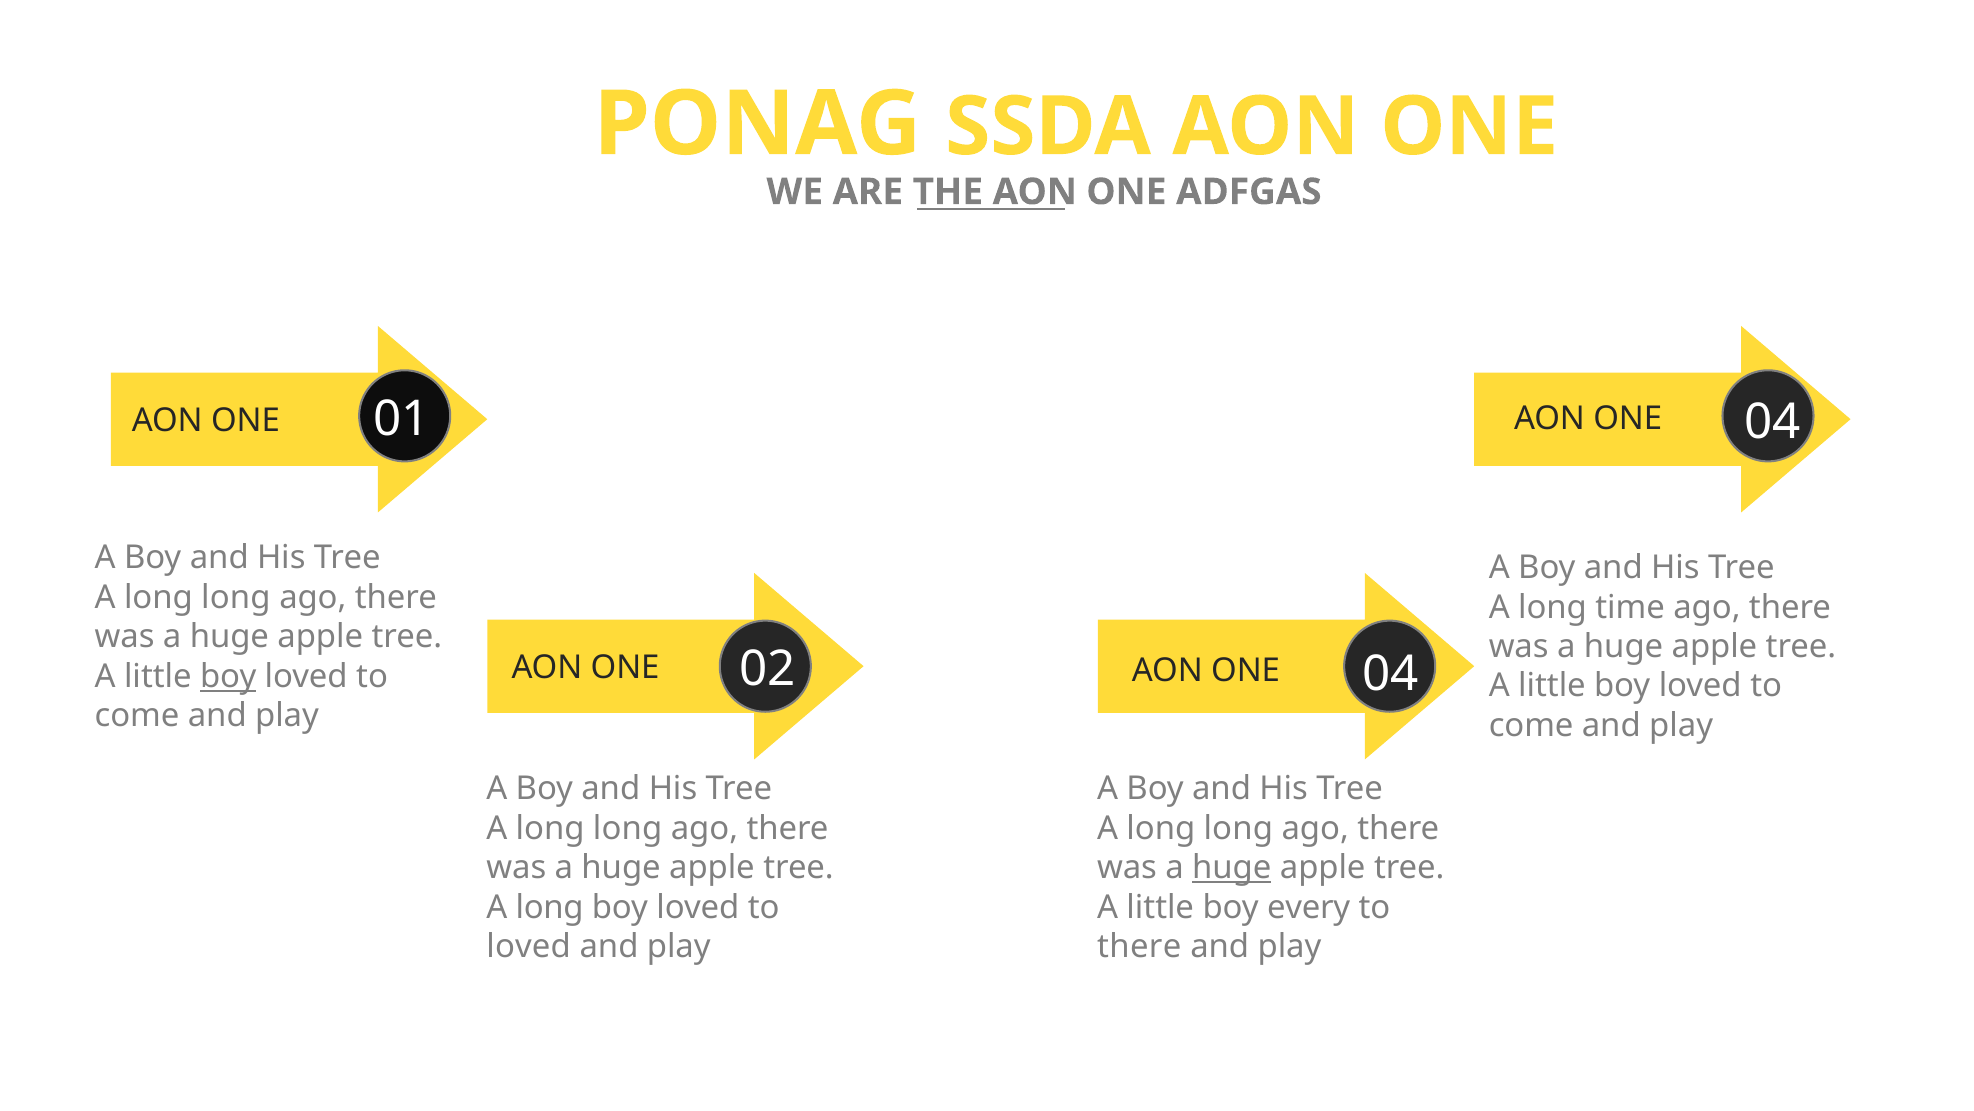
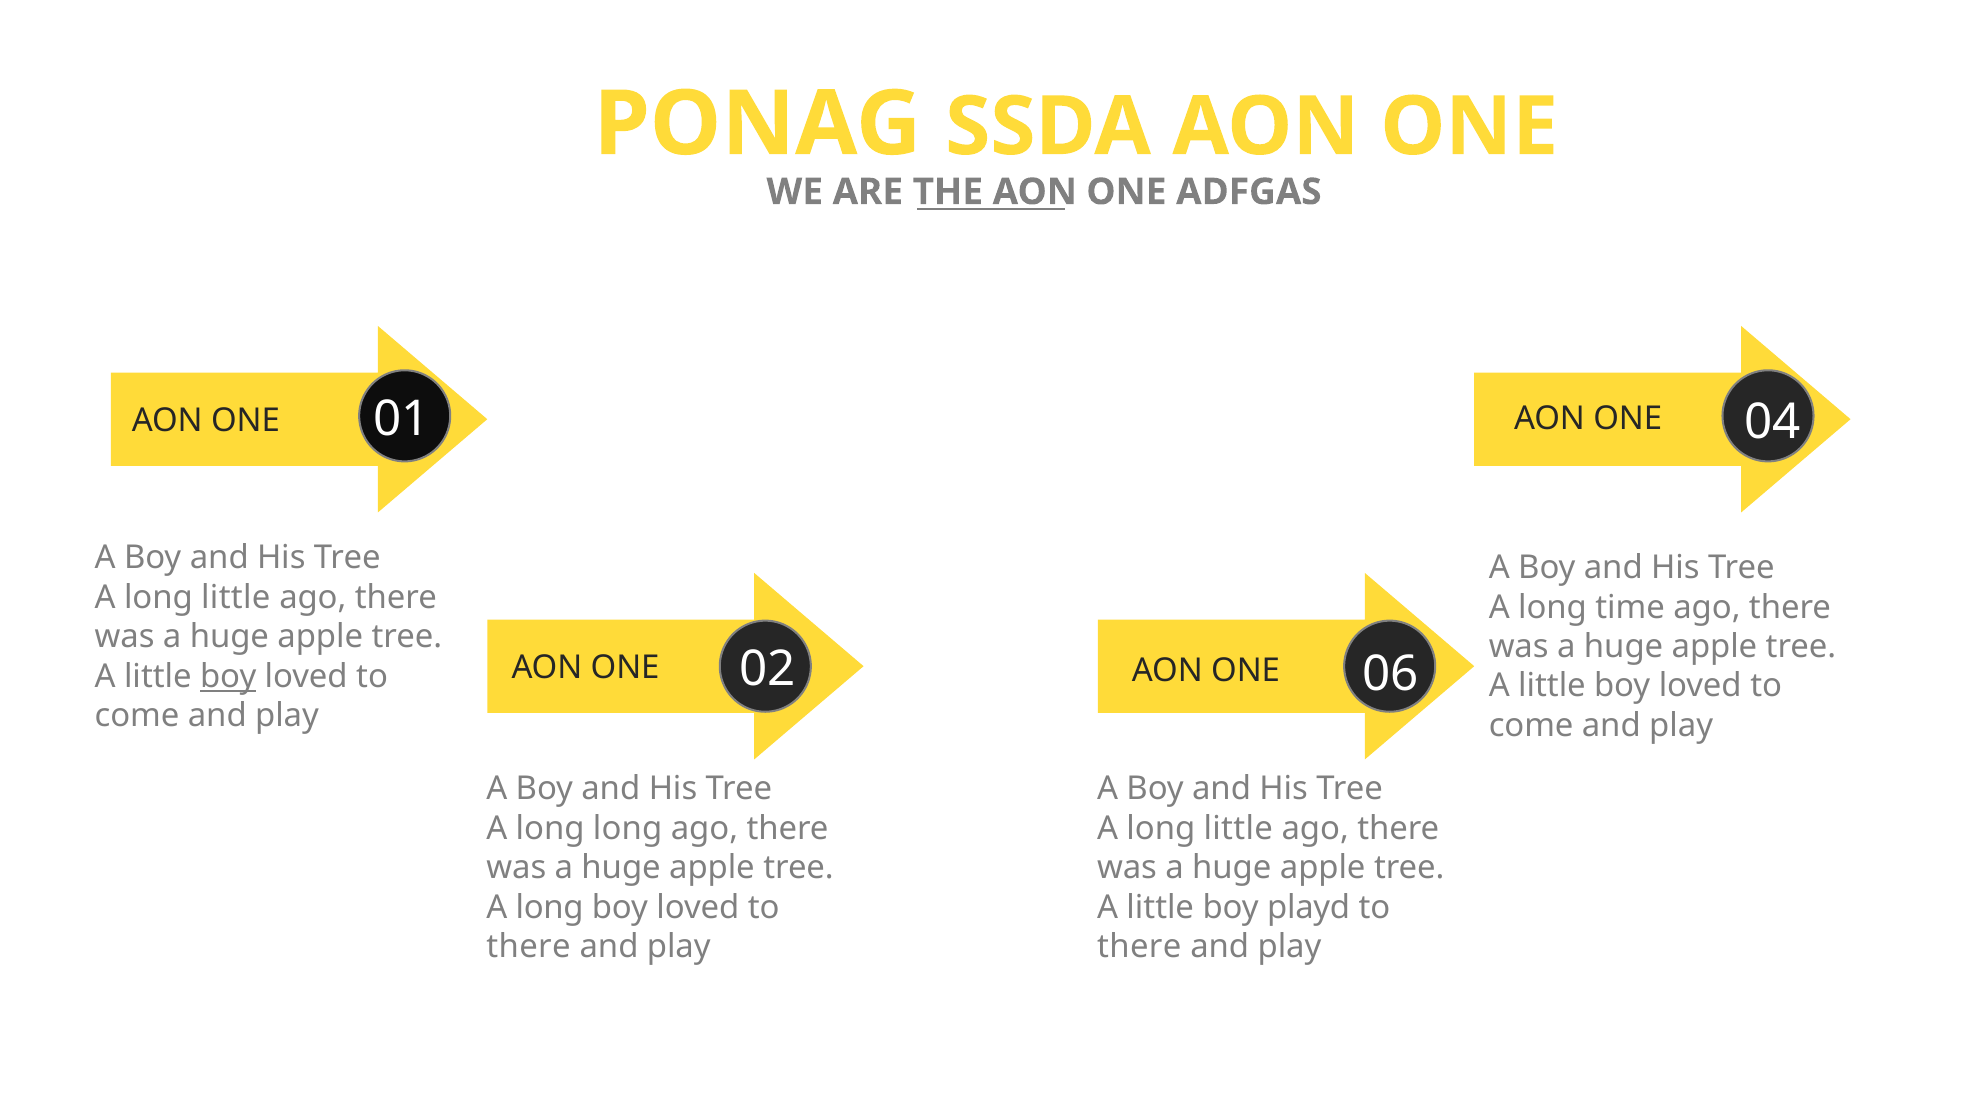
long: long -> little (236, 597)
04: 04 -> 06 (1391, 673)
long: long -> little (1238, 828)
huge underline: present -> none (1232, 867)
every: every -> playd (1309, 907)
loved: loved -> there (529, 946)
